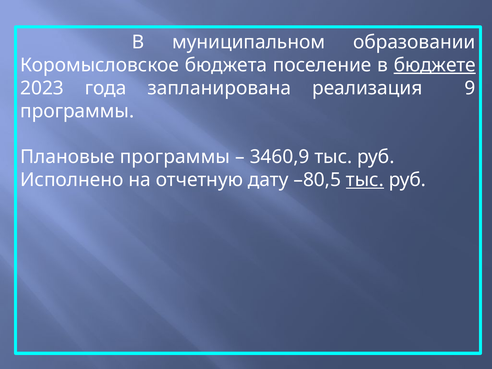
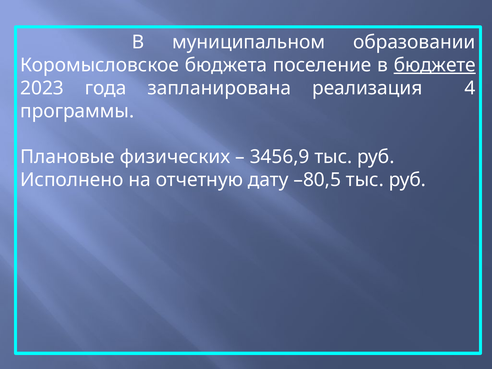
9: 9 -> 4 (470, 88)
Плановые программы: программы -> физических (175, 157)
3460,9: 3460,9 -> 3456,9 (280, 157)
тыс underline: present -> none (365, 180)
